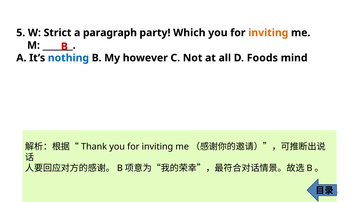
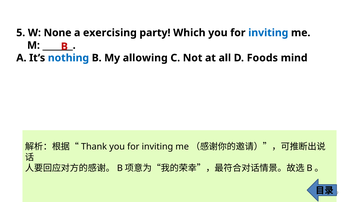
Strict: Strict -> None (58, 33)
paragraph: paragraph -> exercising (110, 33)
inviting colour: orange -> blue (268, 33)
however: however -> allowing (145, 58)
